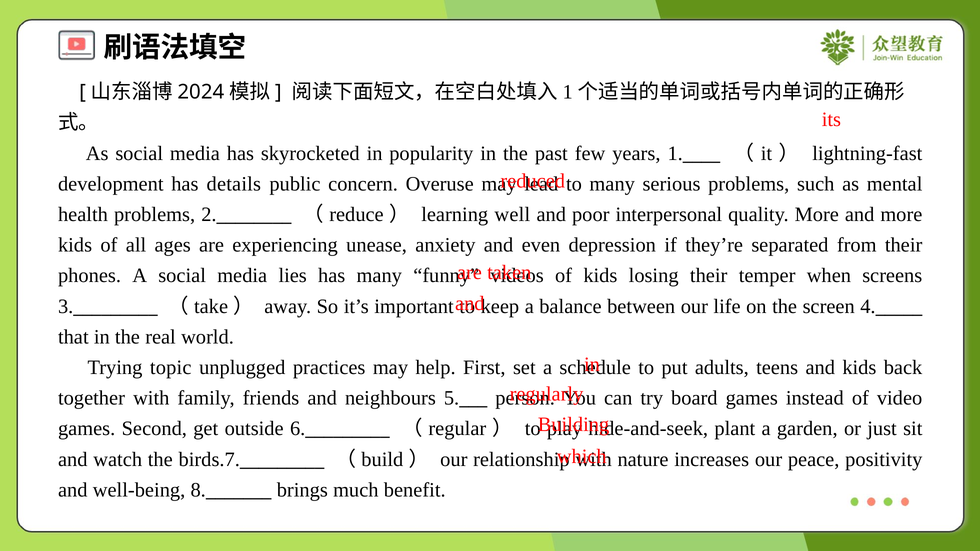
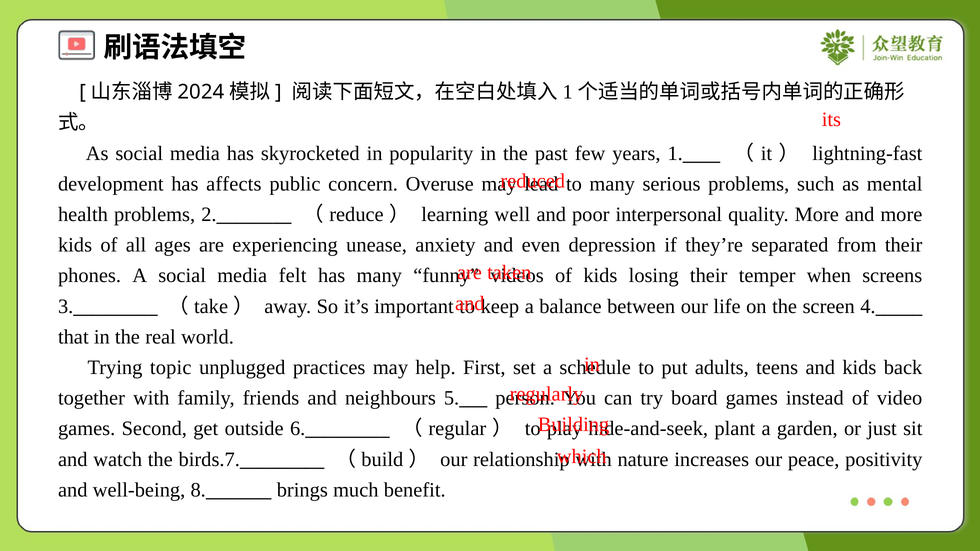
details: details -> affects (234, 184)
lies: lies -> felt (293, 276)
